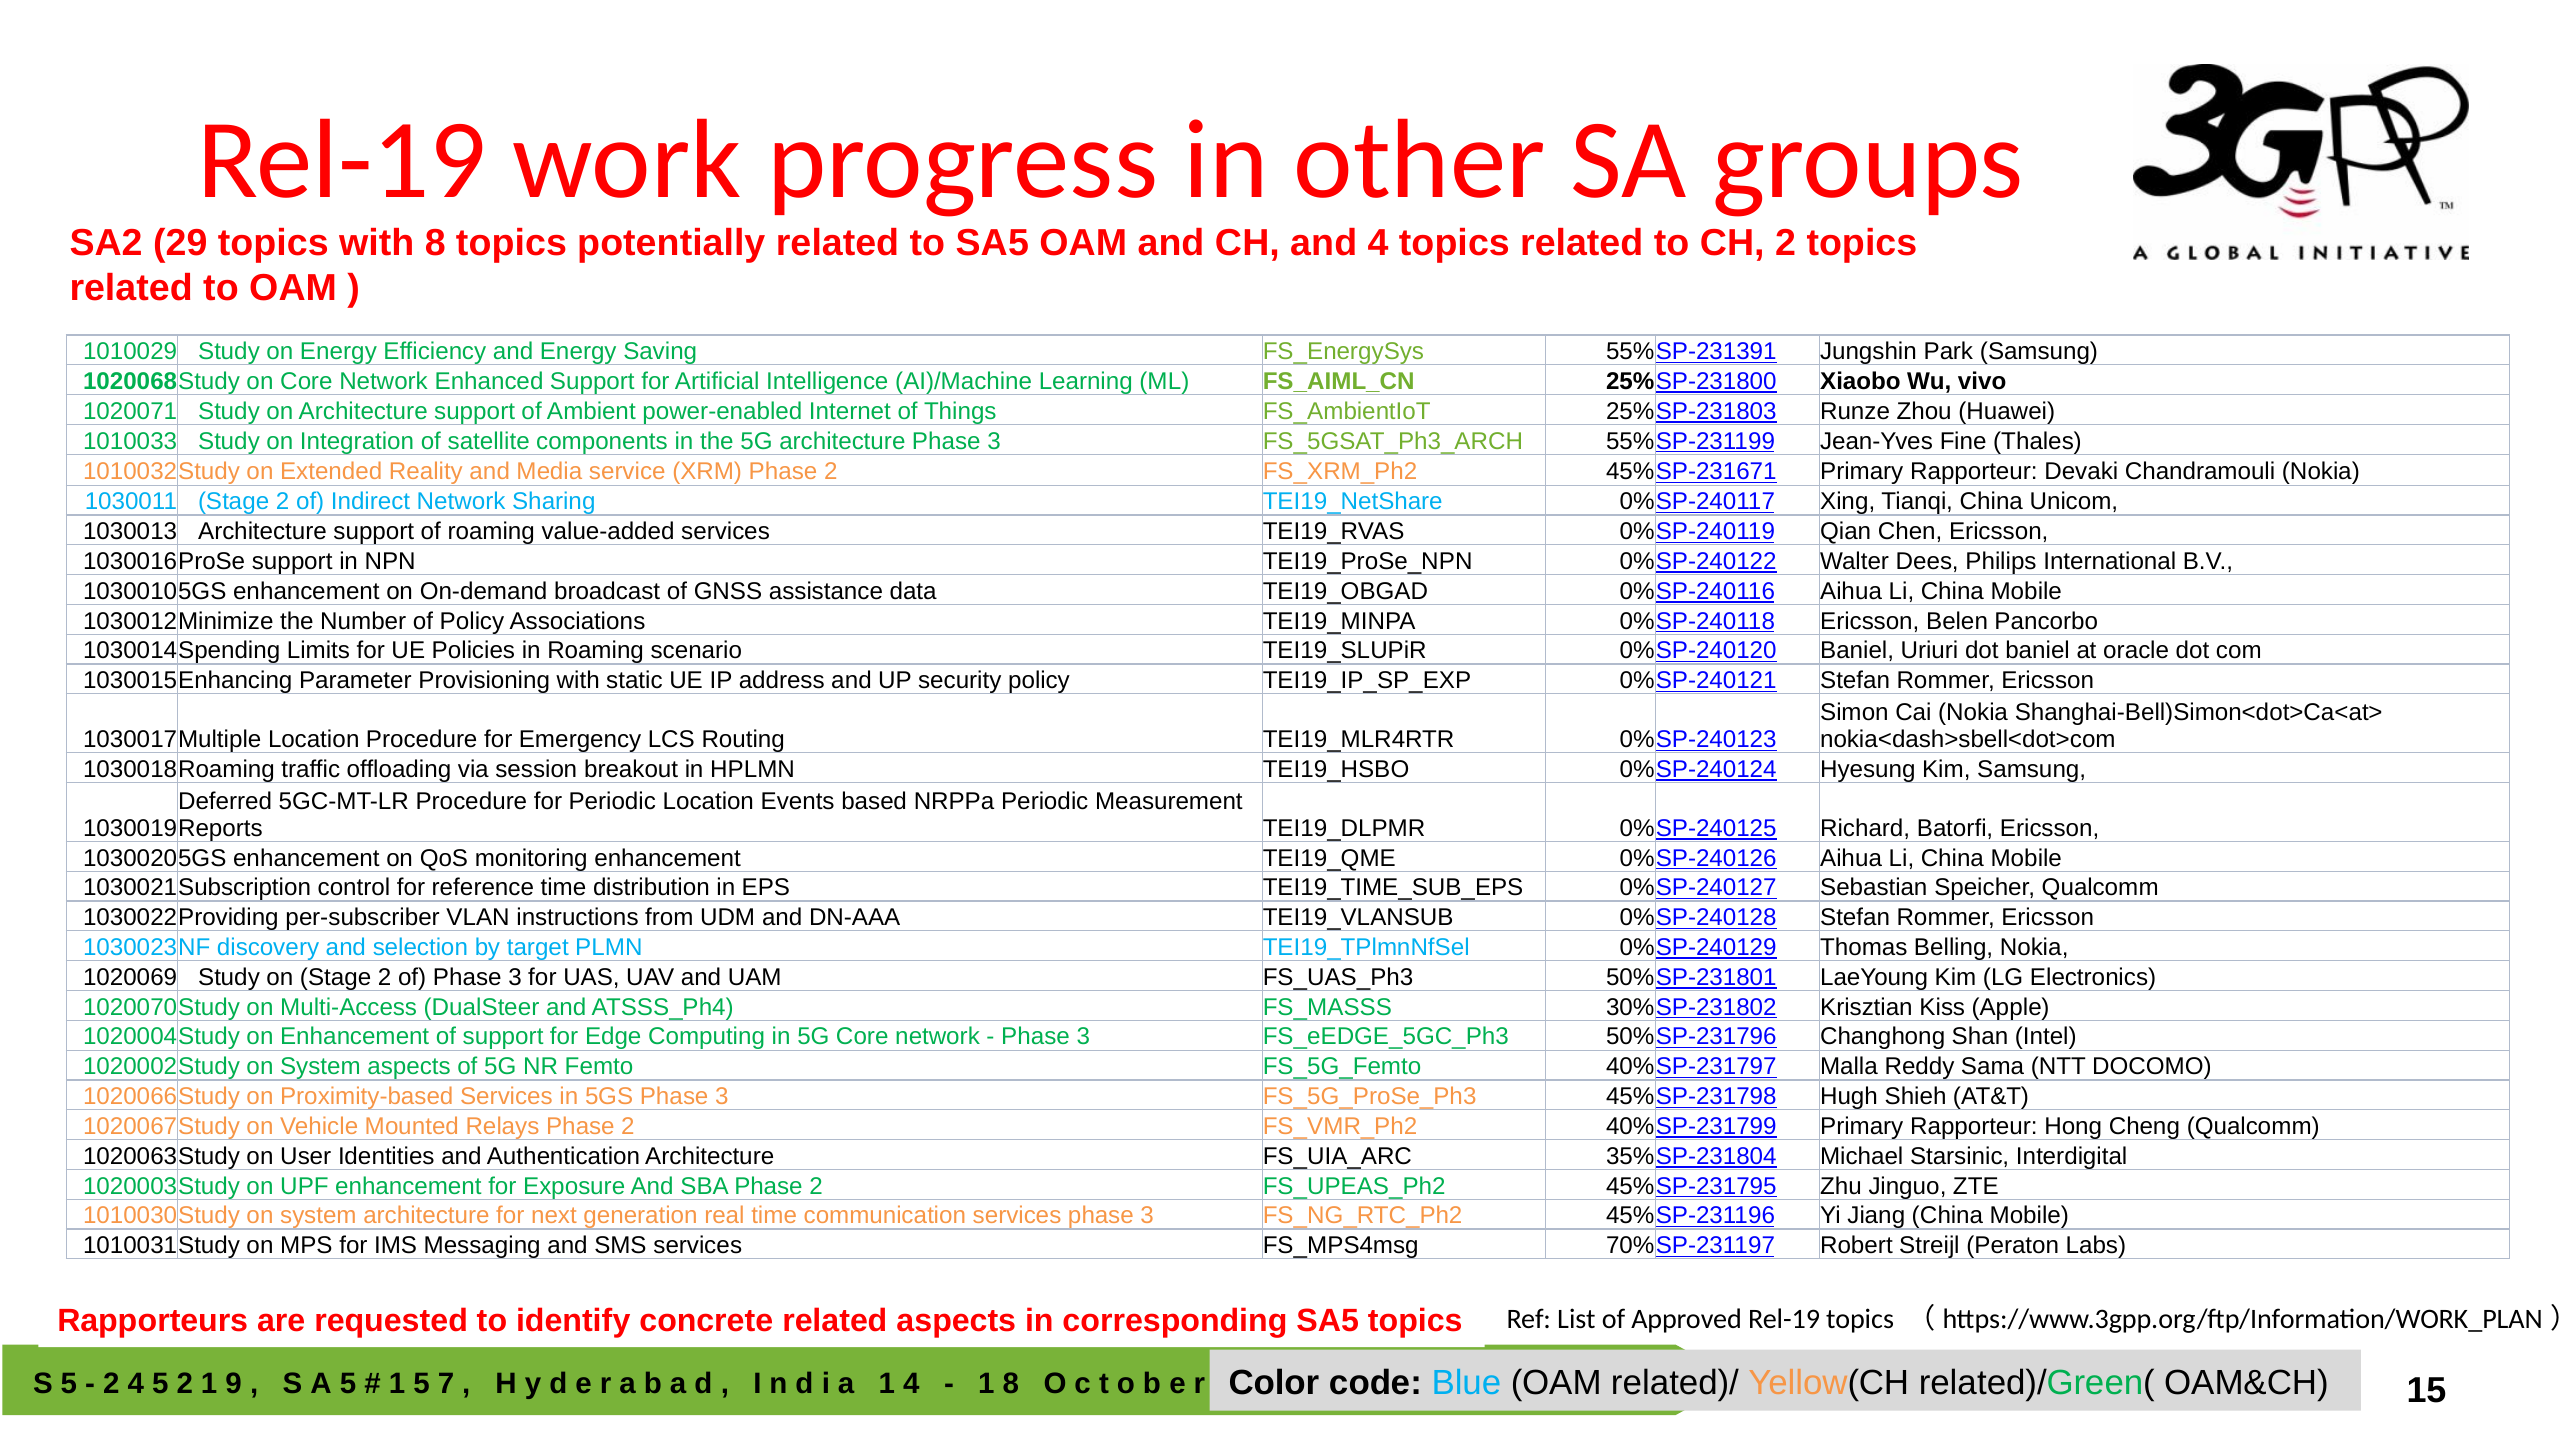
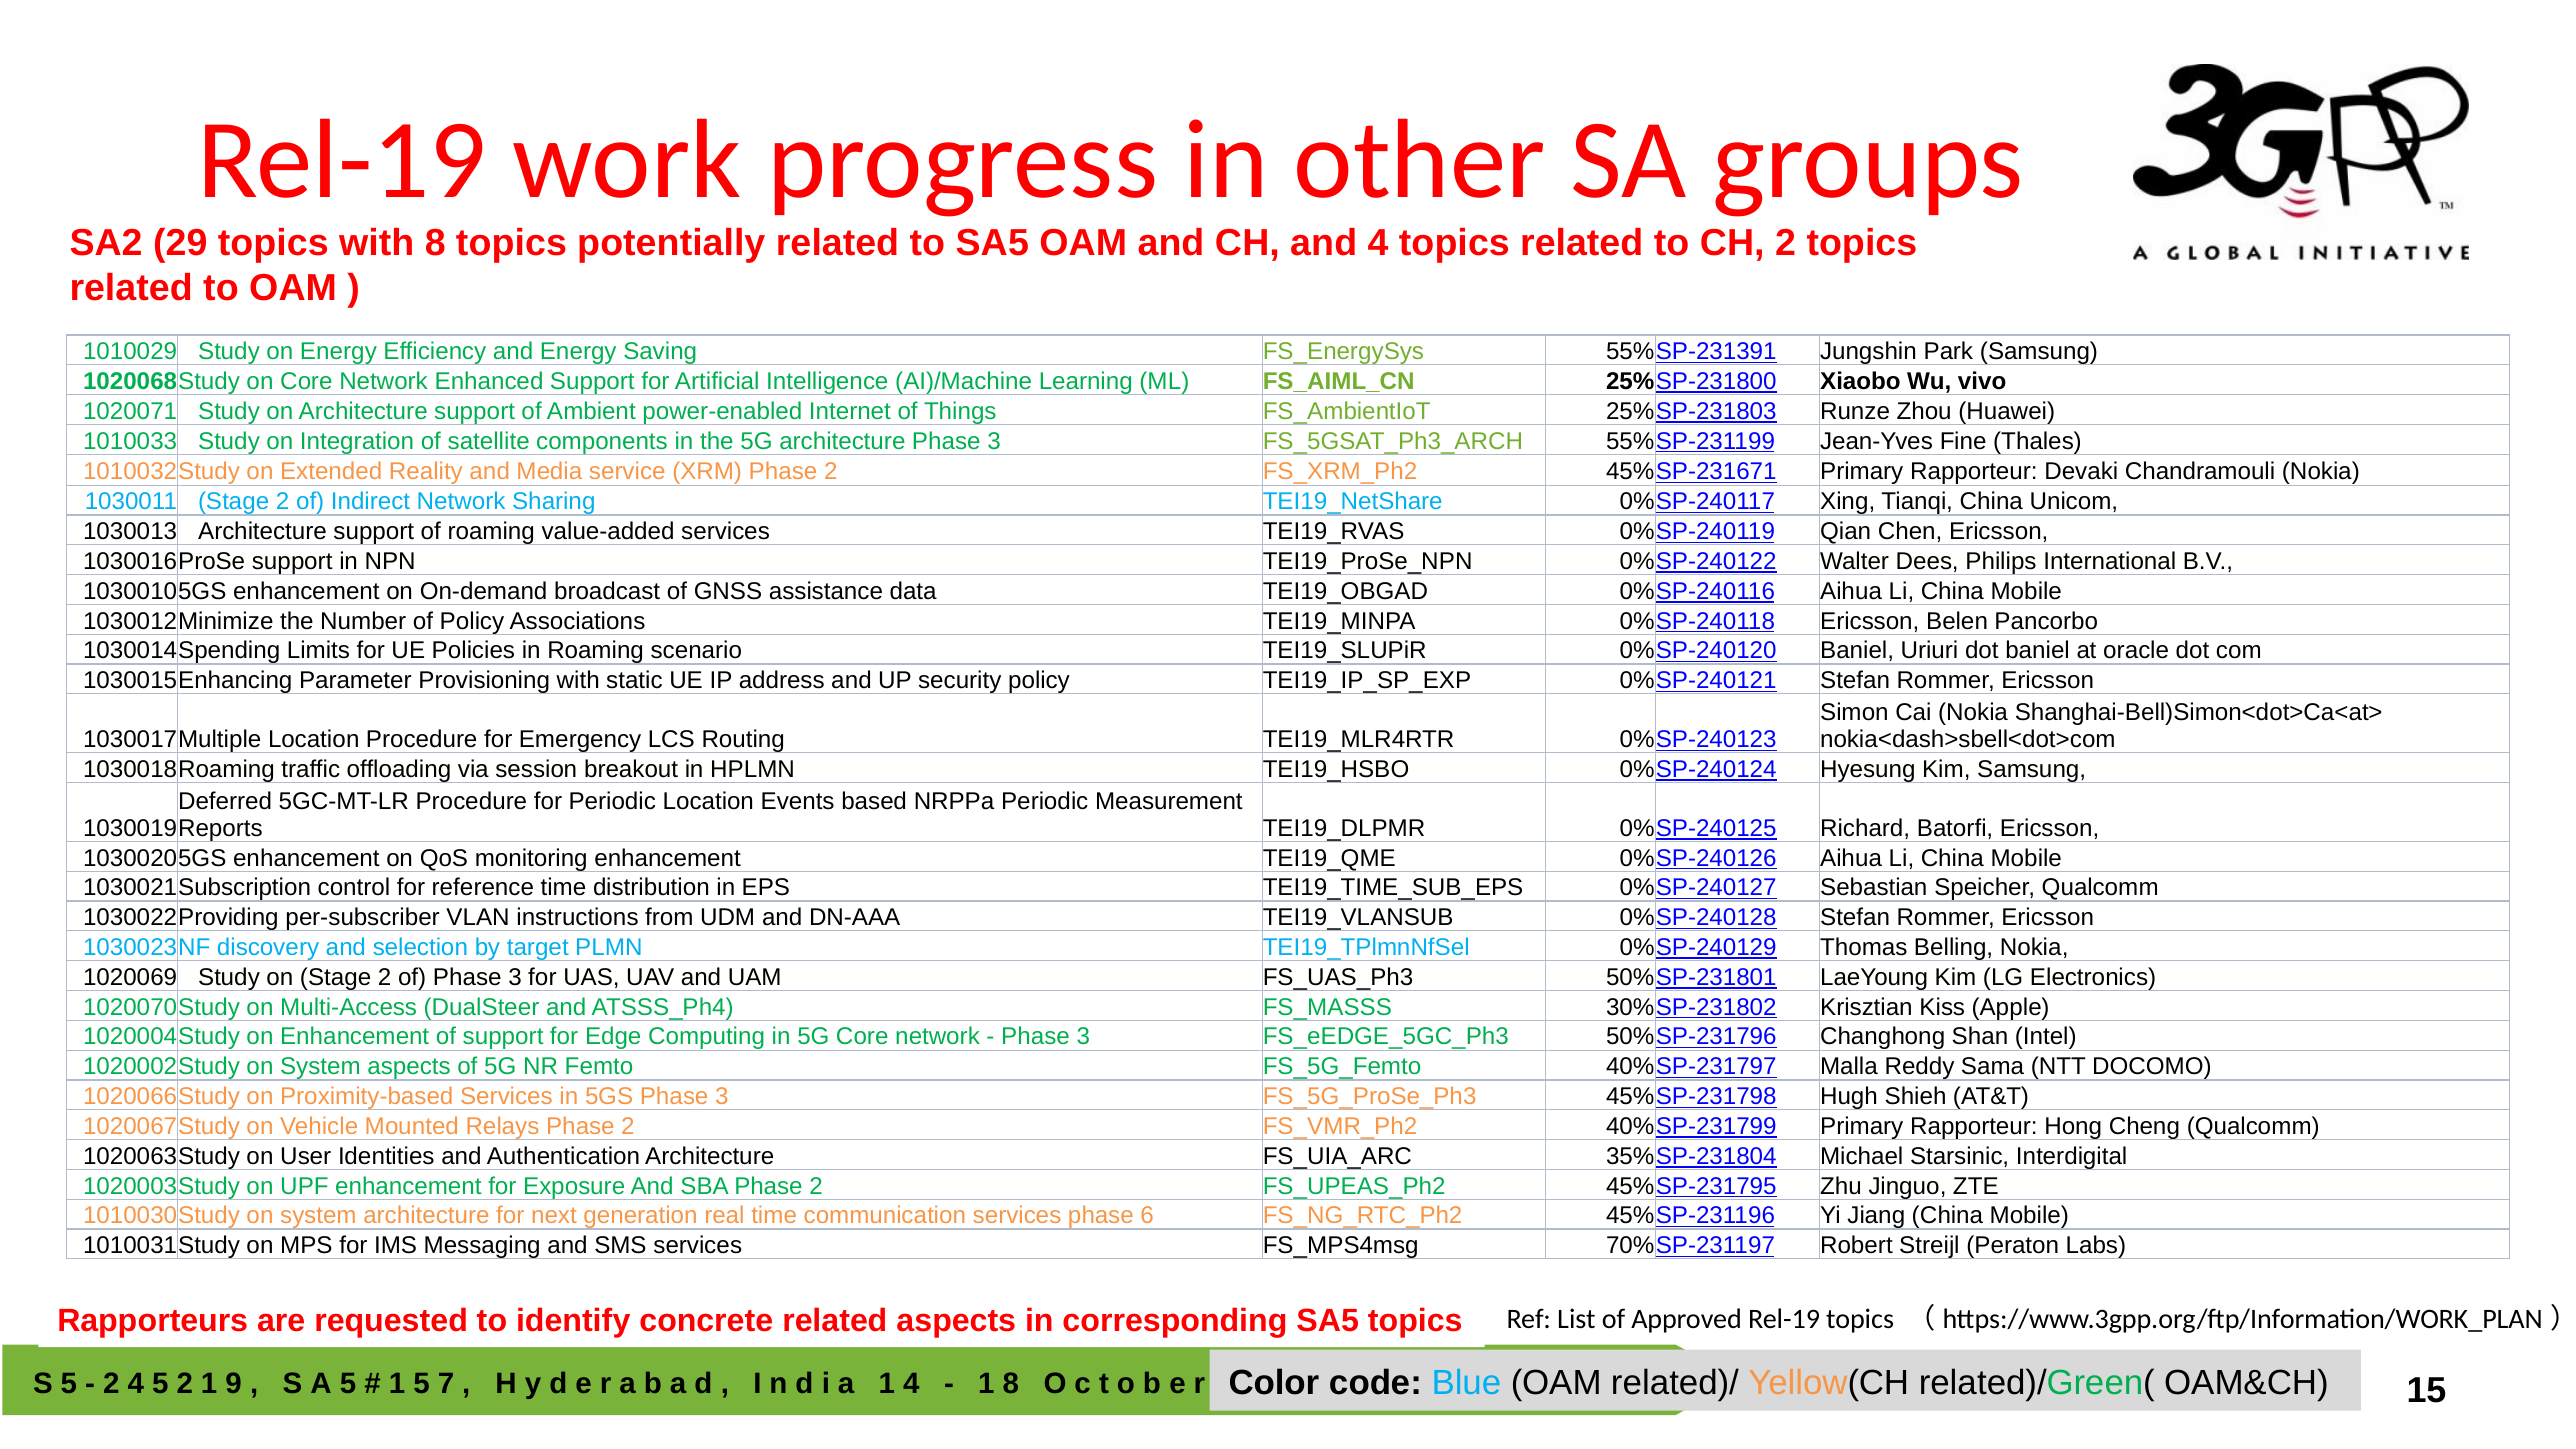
services phase 3: 3 -> 6 (1147, 1216)
